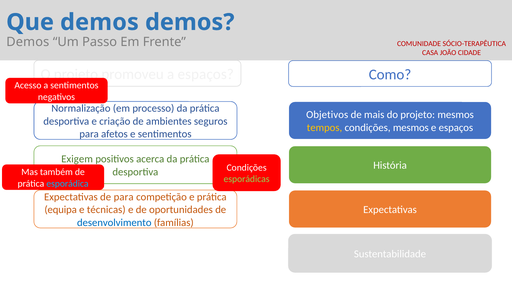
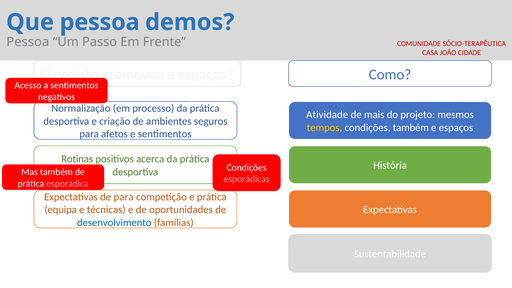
Que demos: demos -> pessoa (100, 22)
Demos: Demos -> Pessoa (28, 42)
Objetivos: Objetivos -> Atividade (327, 115)
condições mesmos: mesmos -> também (411, 128)
Exigem: Exigem -> Rotinas (77, 159)
esporádicas colour: light green -> pink (247, 179)
esporádica colour: light blue -> pink (67, 184)
